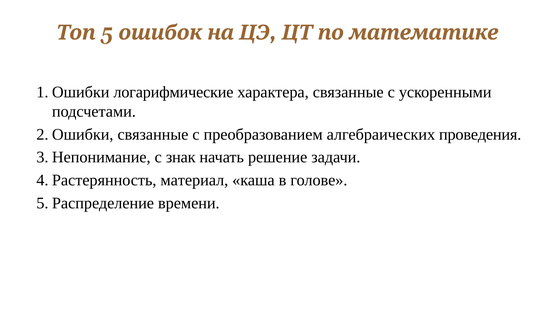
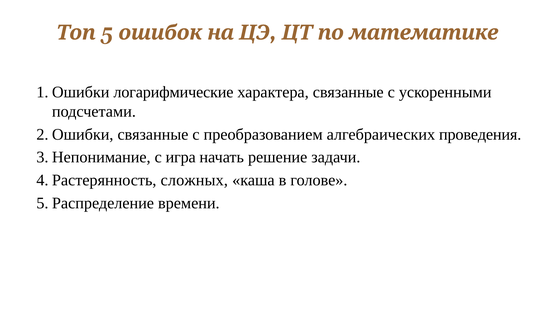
знак: знак -> игра (181, 157)
материал: материал -> сложных (194, 180)
